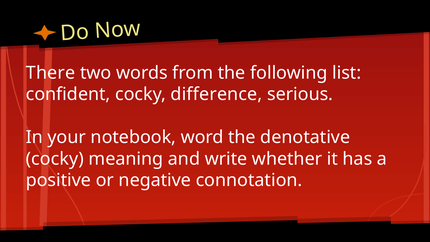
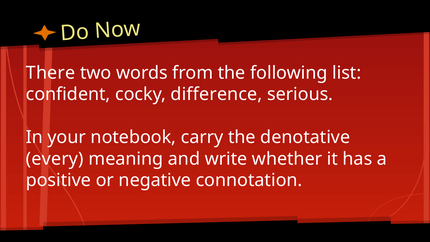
word: word -> carry (202, 137)
cocky: cocky -> every (55, 159)
